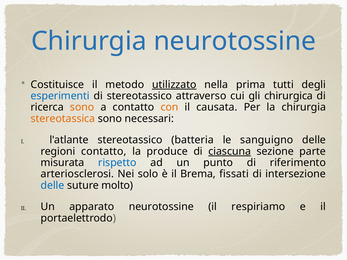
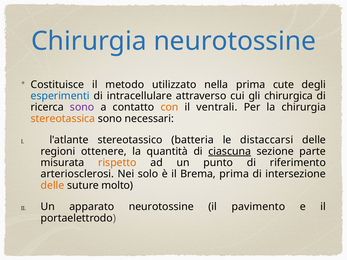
utilizzato underline: present -> none (174, 85)
tutti: tutti -> cute (284, 85)
di stereotassico: stereotassico -> intracellulare (139, 96)
sono colour: orange -> purple (82, 107)
causata: causata -> ventrali (217, 107)
sanguigno: sanguigno -> distaccarsi (267, 140)
regioni contatto: contatto -> ottenere (104, 151)
produce: produce -> quantità (167, 151)
rispetto colour: blue -> orange (117, 163)
Brema fissati: fissati -> prima (234, 174)
delle colour: blue -> orange (53, 186)
respiriamo: respiriamo -> pavimento (258, 207)
